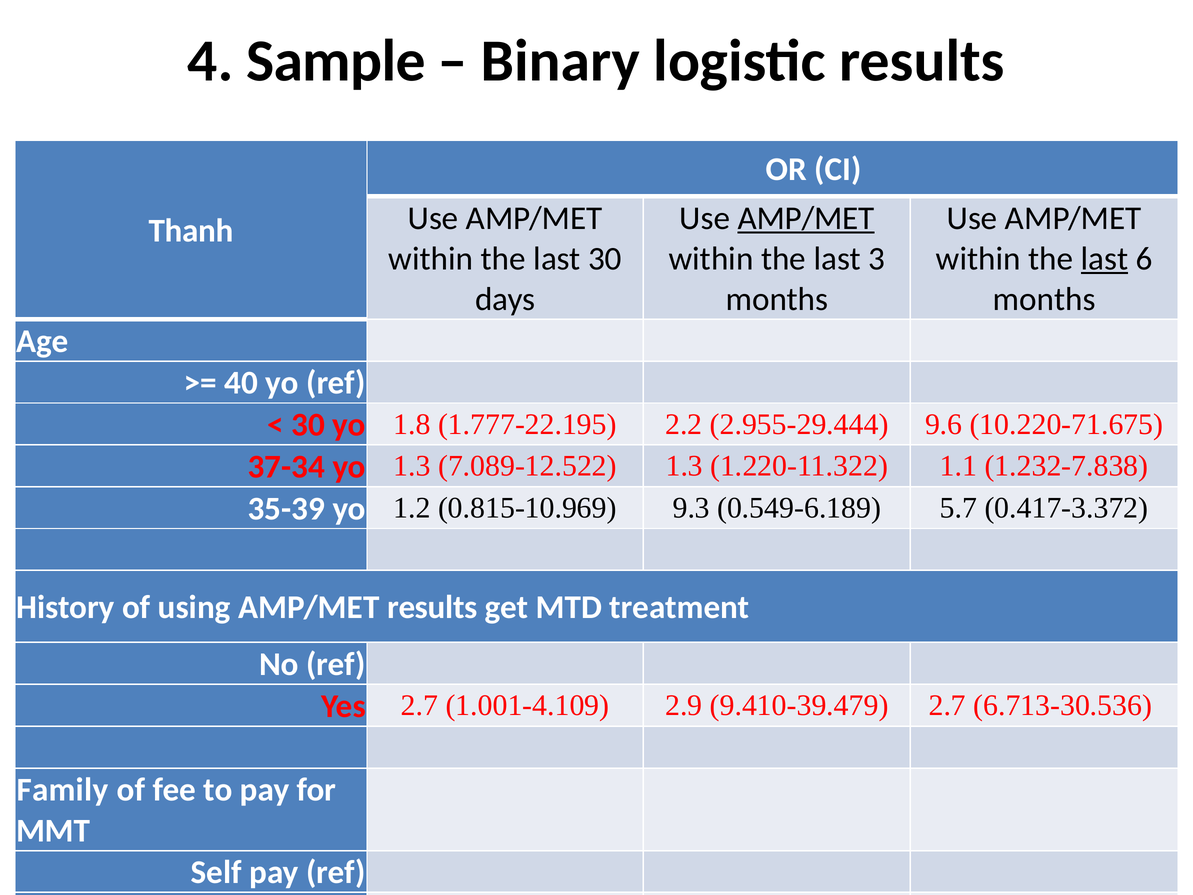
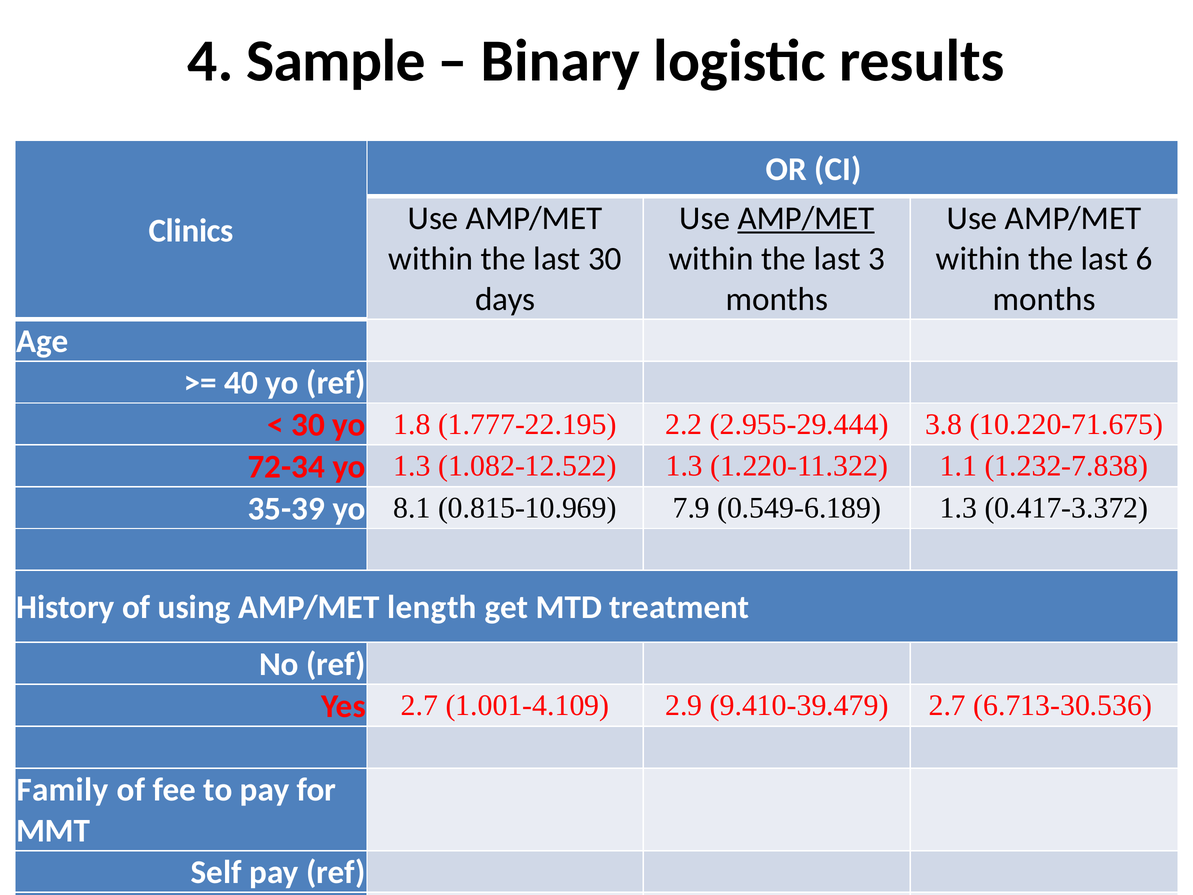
Thanh: Thanh -> Clinics (191, 231)
last underline: present -> none (1104, 259)
9.6: 9.6 -> 3.8 (944, 424)
37-34: 37-34 -> 72-34 (286, 467)
7.089-12.522: 7.089-12.522 -> 1.082-12.522 (527, 466)
1.2: 1.2 -> 8.1 (412, 508)
9.3: 9.3 -> 7.9 (691, 508)
0.549-6.189 5.7: 5.7 -> 1.3 (959, 508)
AMP/MET results: results -> length (432, 607)
